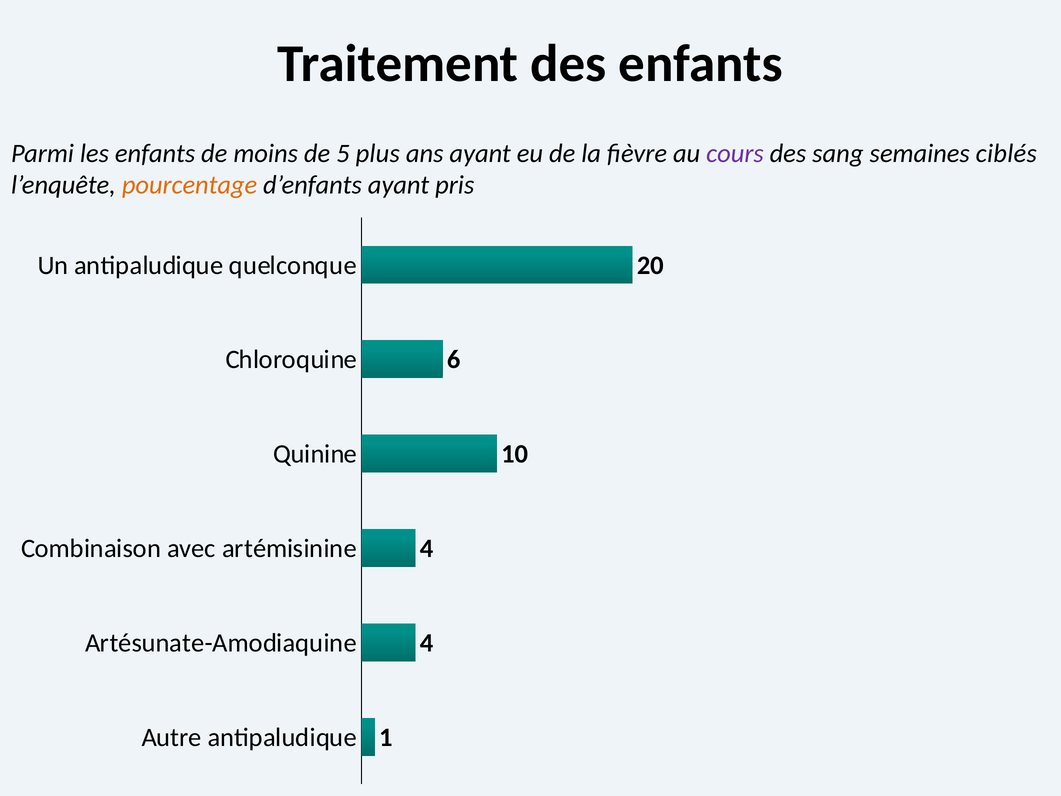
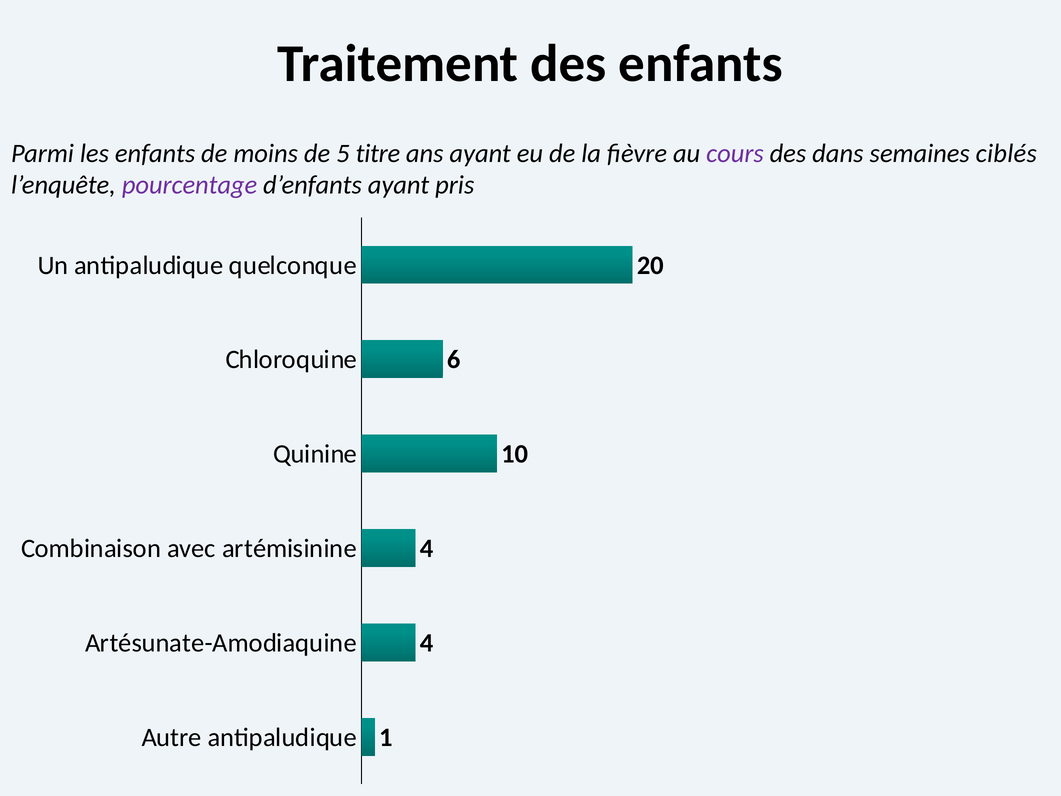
plus: plus -> titre (378, 153)
sang: sang -> dans (838, 153)
pourcentage colour: orange -> purple (190, 185)
